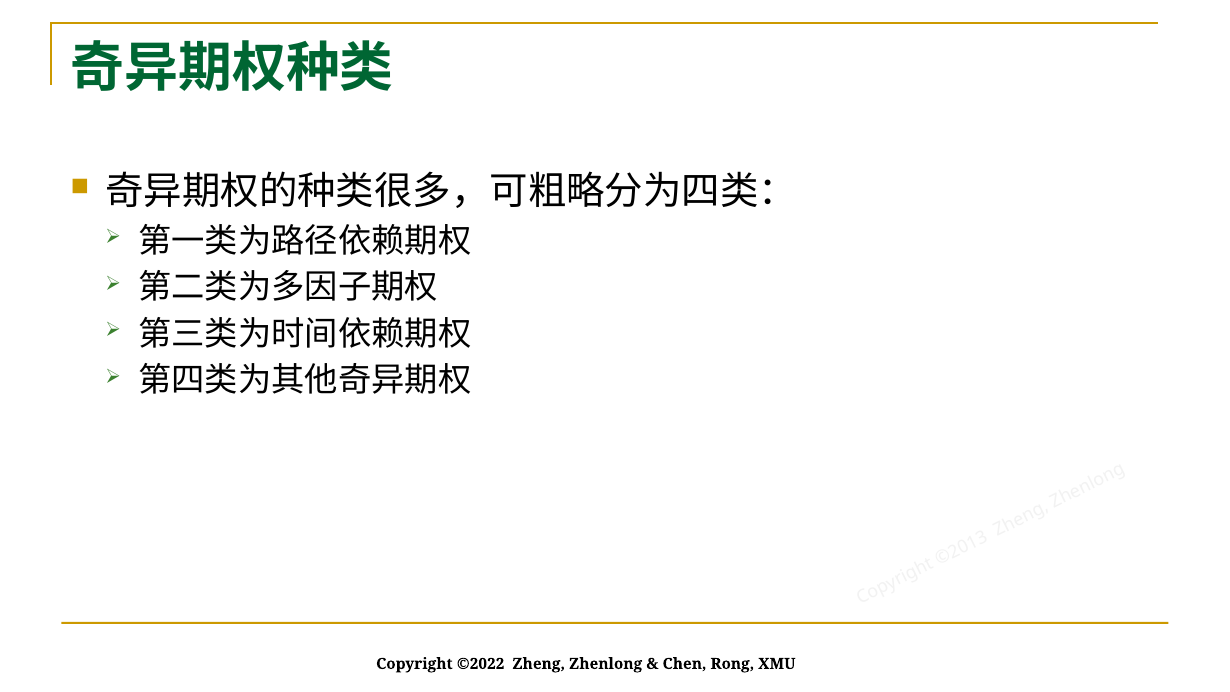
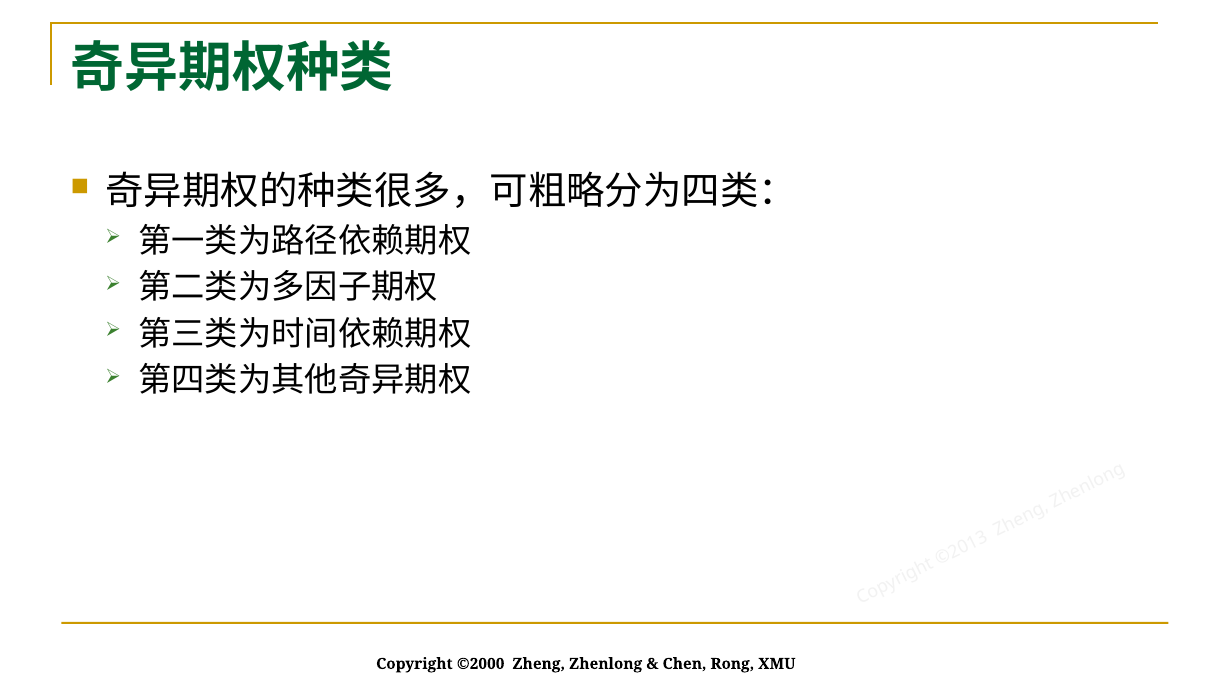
©2022: ©2022 -> ©2000 (481, 664)
